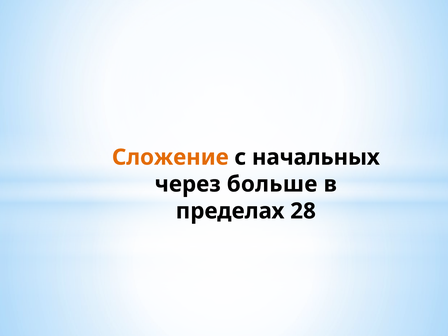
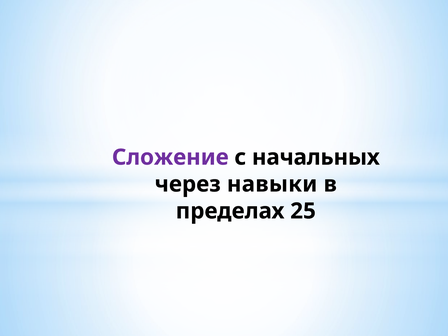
Сложение colour: orange -> purple (170, 157)
больше: больше -> навыки (272, 184)
28: 28 -> 25 (303, 211)
